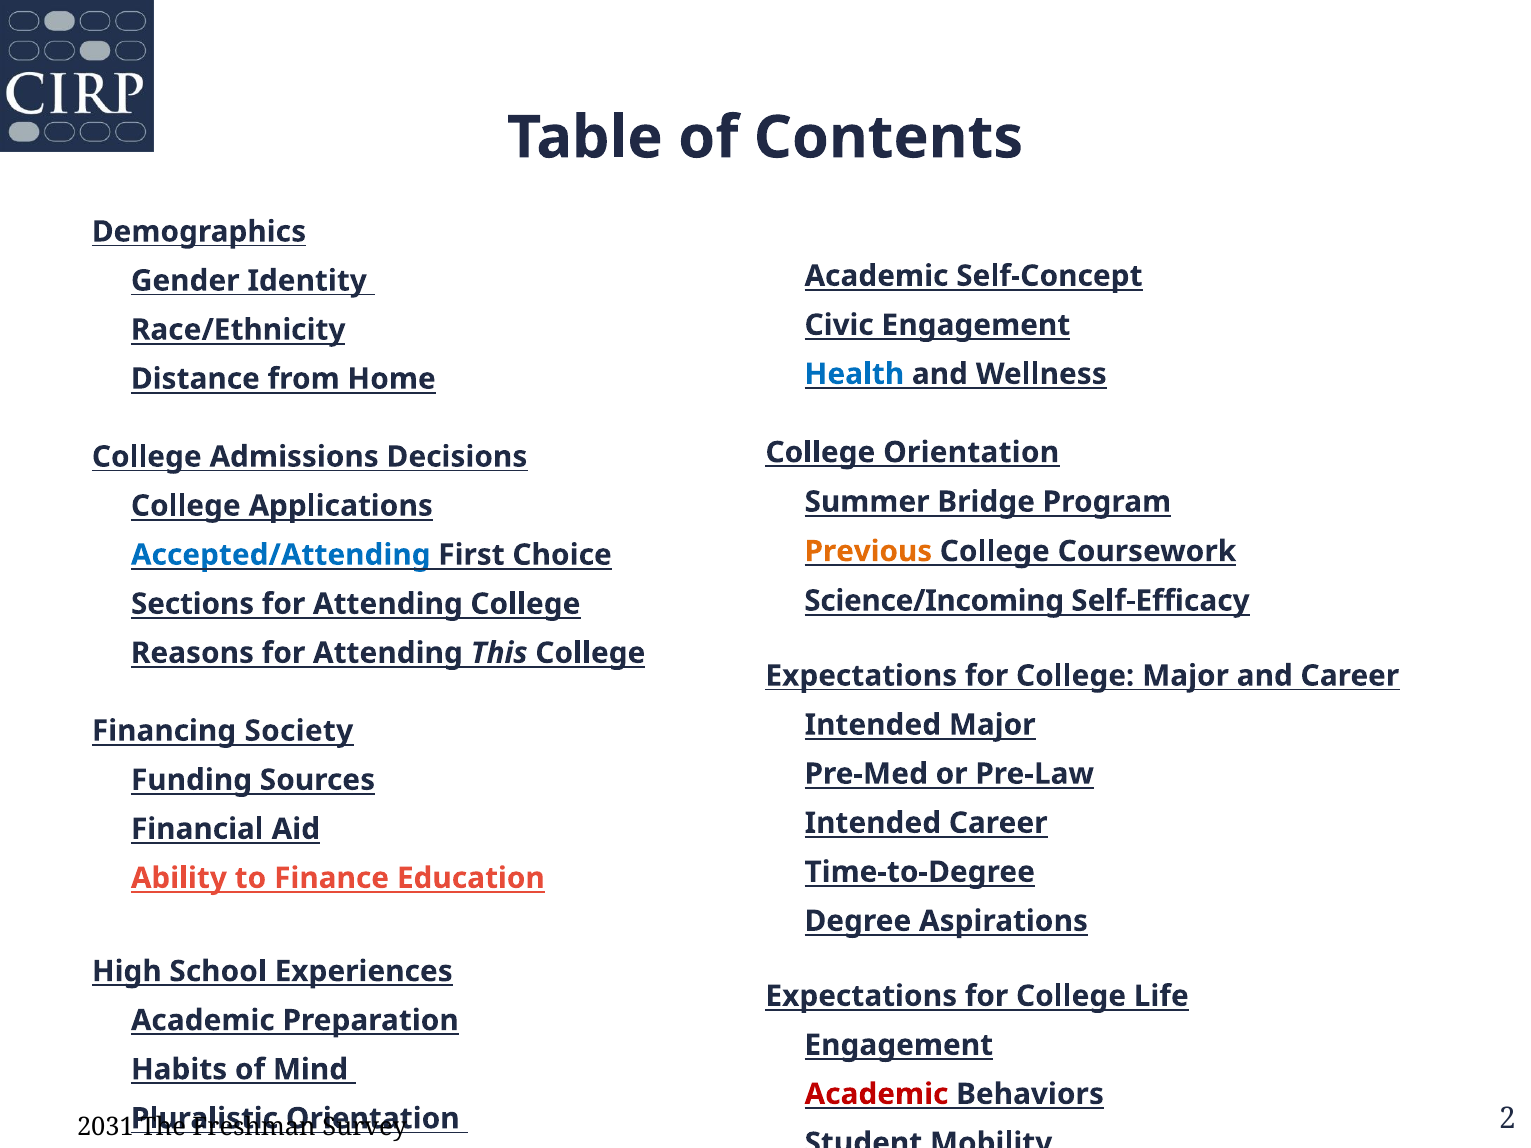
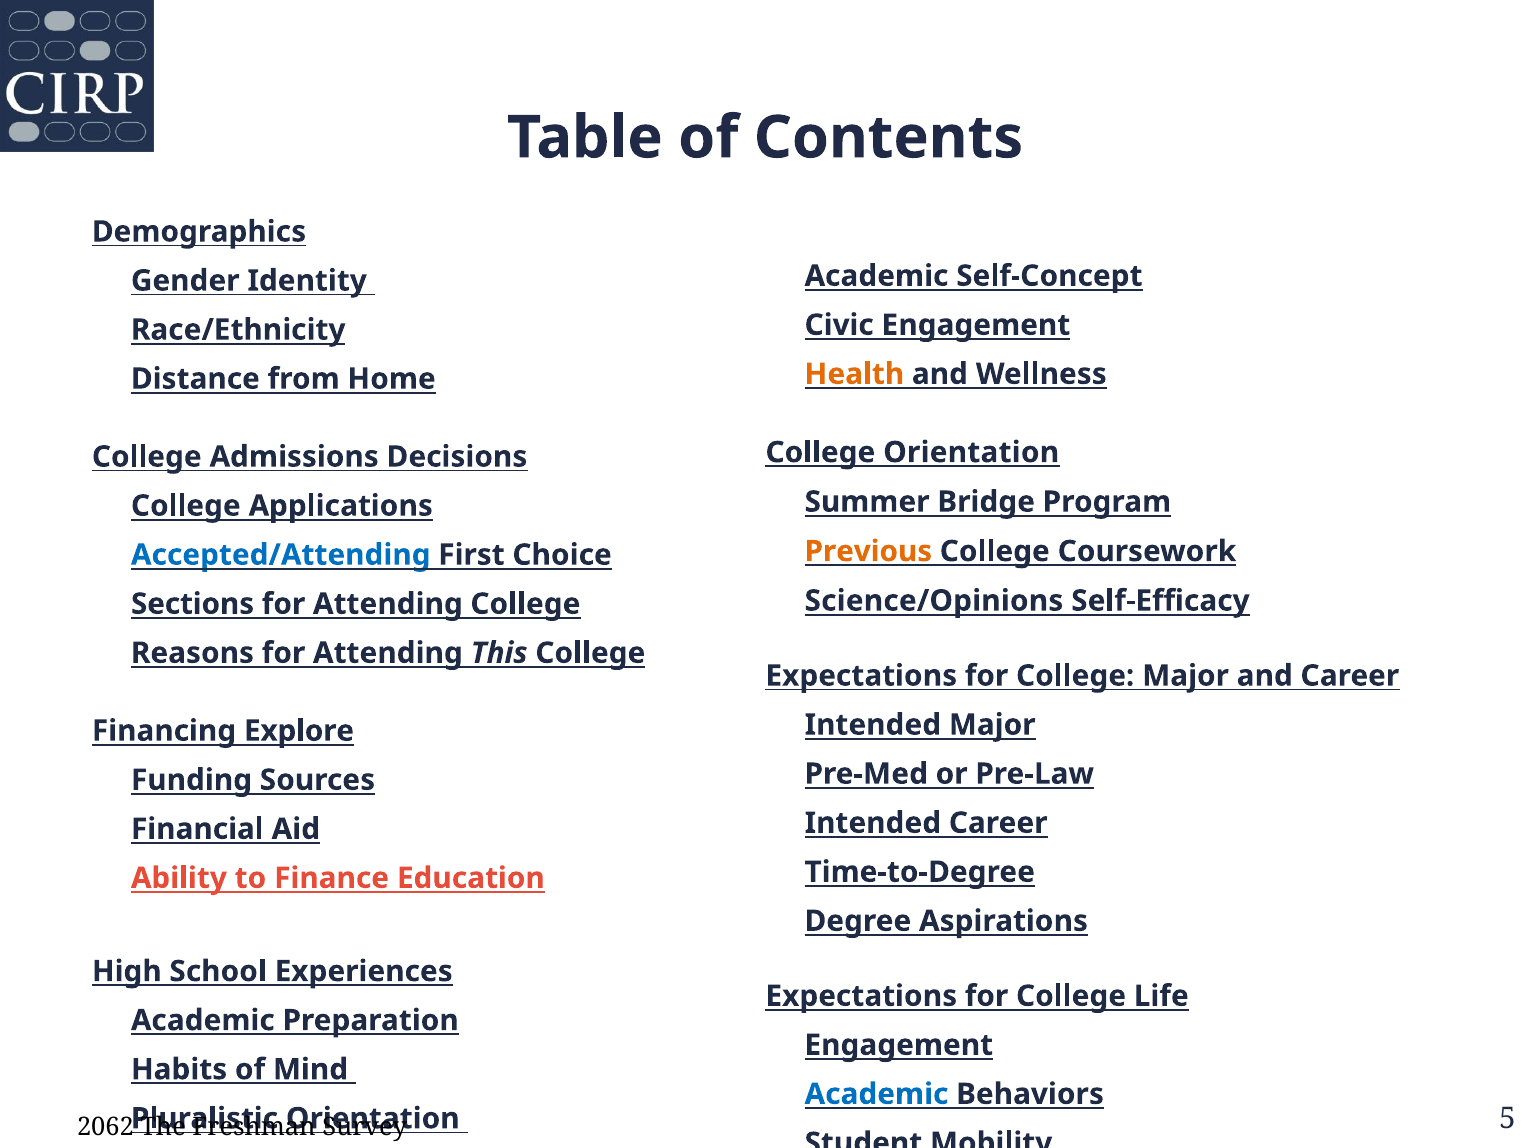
Health colour: blue -> orange (854, 374)
Science/Incoming: Science/Incoming -> Science/Opinions (934, 601)
Society: Society -> Explore (299, 731)
Academic colour: red -> blue (876, 1094)
2031: 2031 -> 2062 (105, 1127)
2: 2 -> 5 (1507, 1119)
